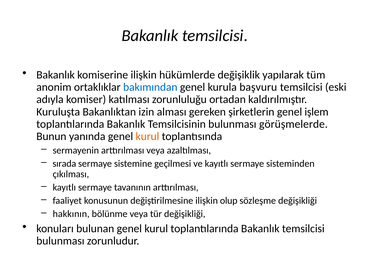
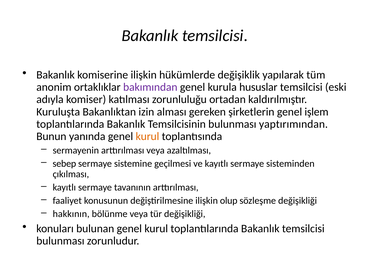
bakımından colour: blue -> purple (150, 87)
başvuru: başvuru -> hususlar (258, 87)
görüşmelerde: görüşmelerde -> yaptırımından (293, 124)
sırada: sırada -> sebep (64, 163)
